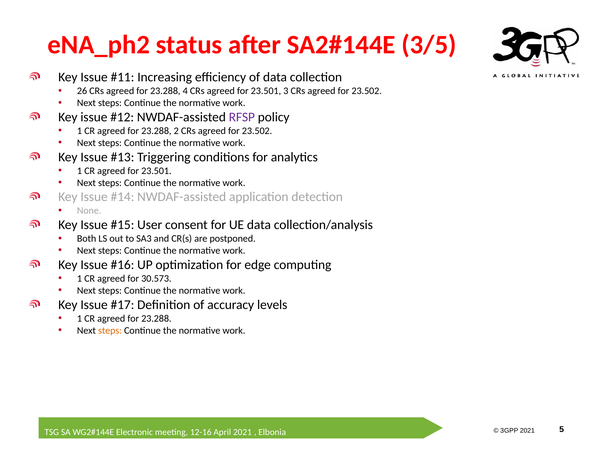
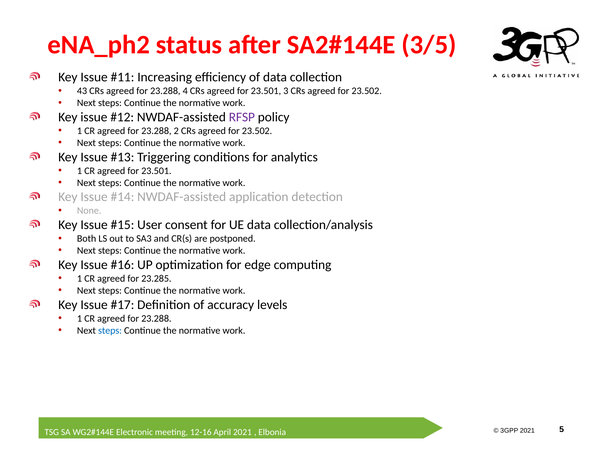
26: 26 -> 43 (82, 91)
30.573: 30.573 -> 23.285 (156, 279)
steps colour: orange -> blue (110, 331)
